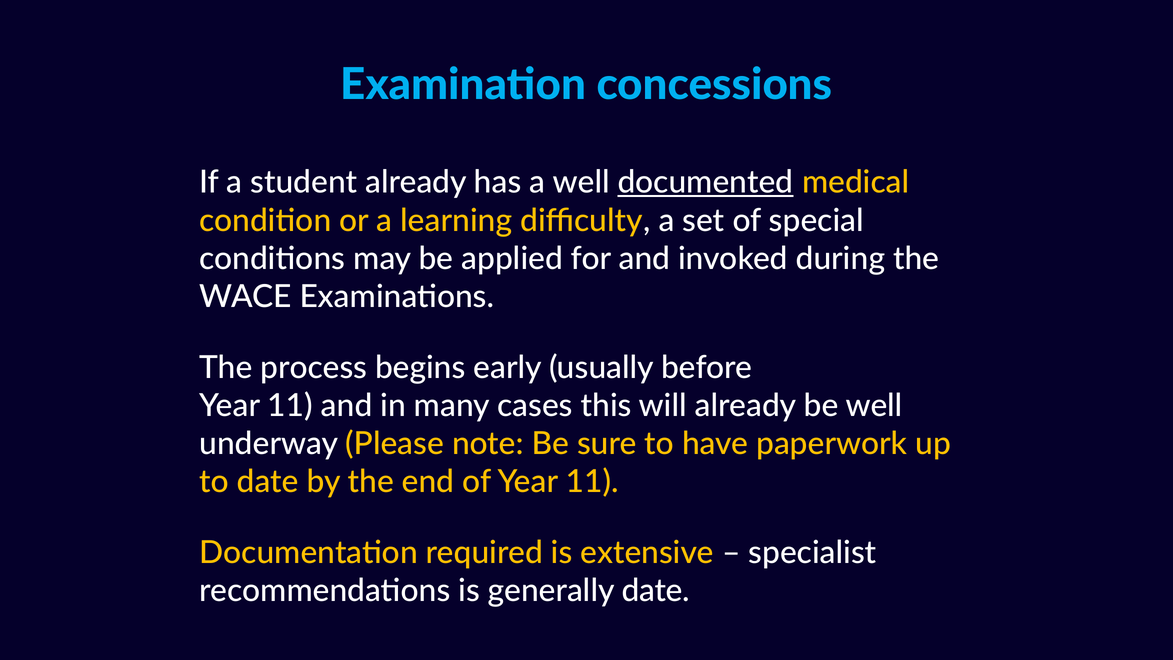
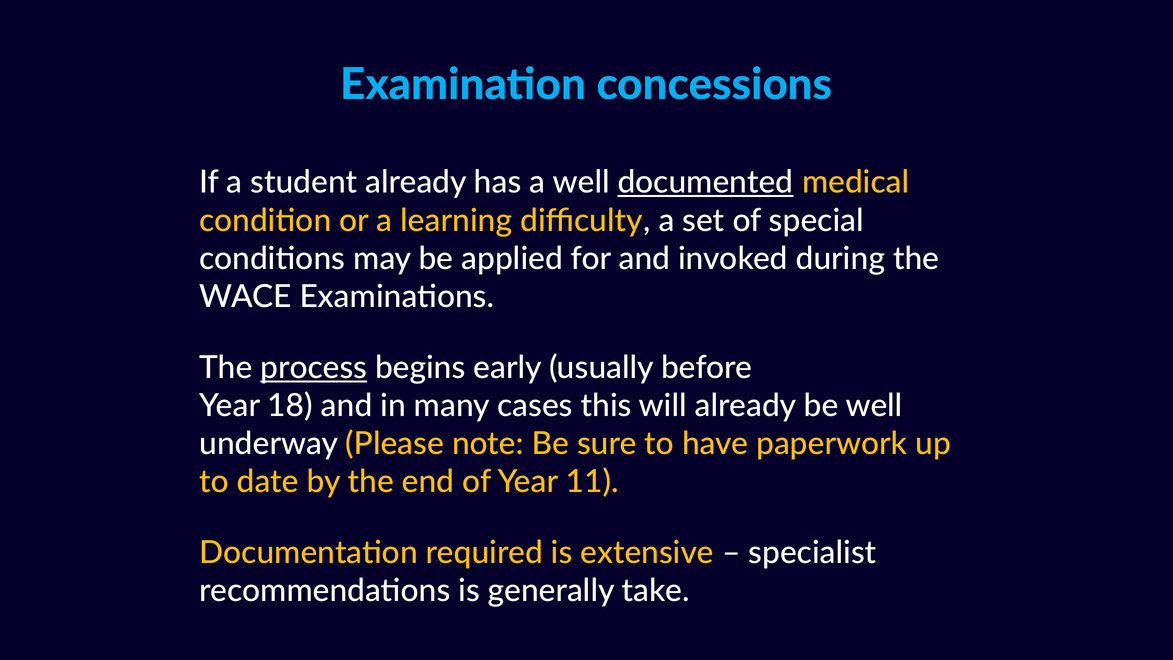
process underline: none -> present (314, 368)
11: 11 -> 18 (290, 406)
generally date: date -> take (656, 591)
